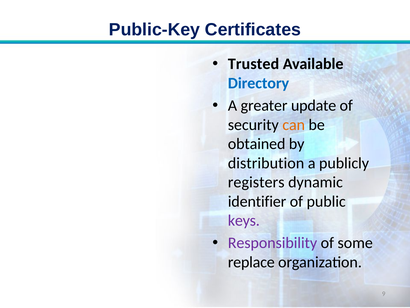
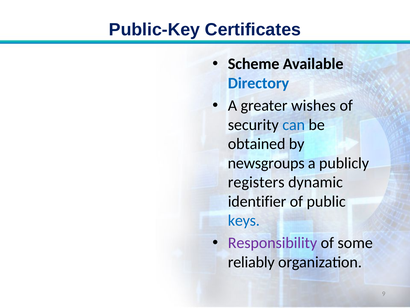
Trusted: Trusted -> Scheme (254, 64)
update: update -> wishes (313, 105)
can colour: orange -> blue (294, 125)
distribution: distribution -> newsgroups (266, 163)
keys colour: purple -> blue (244, 220)
replace: replace -> reliably (251, 262)
